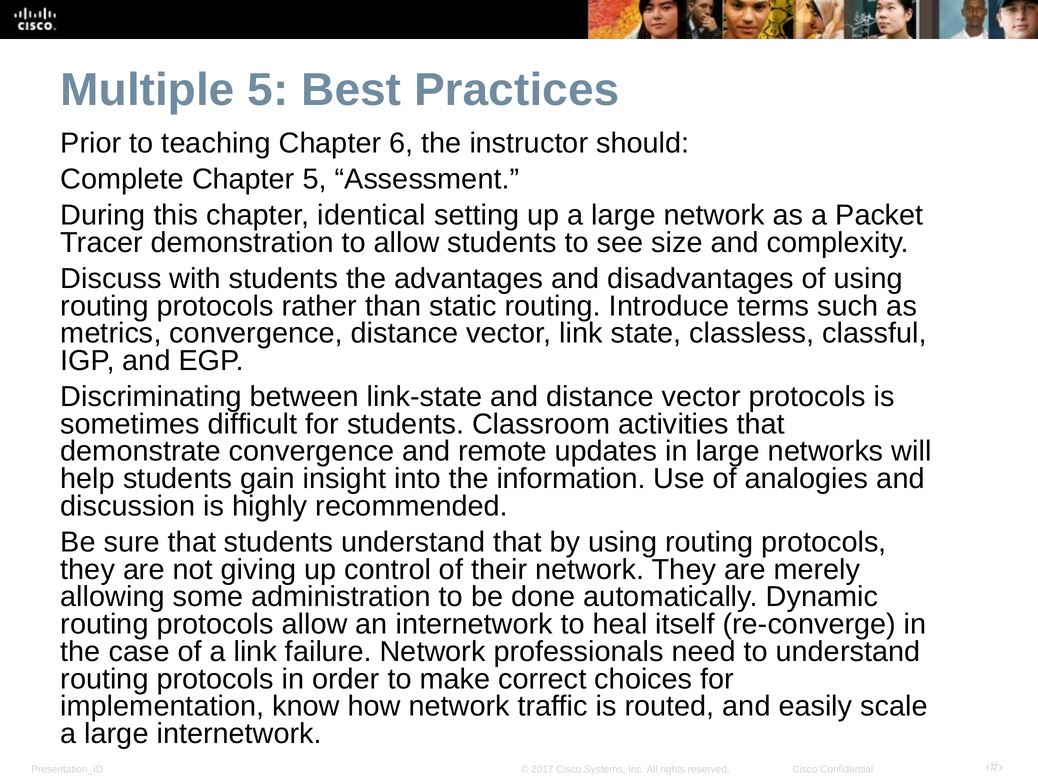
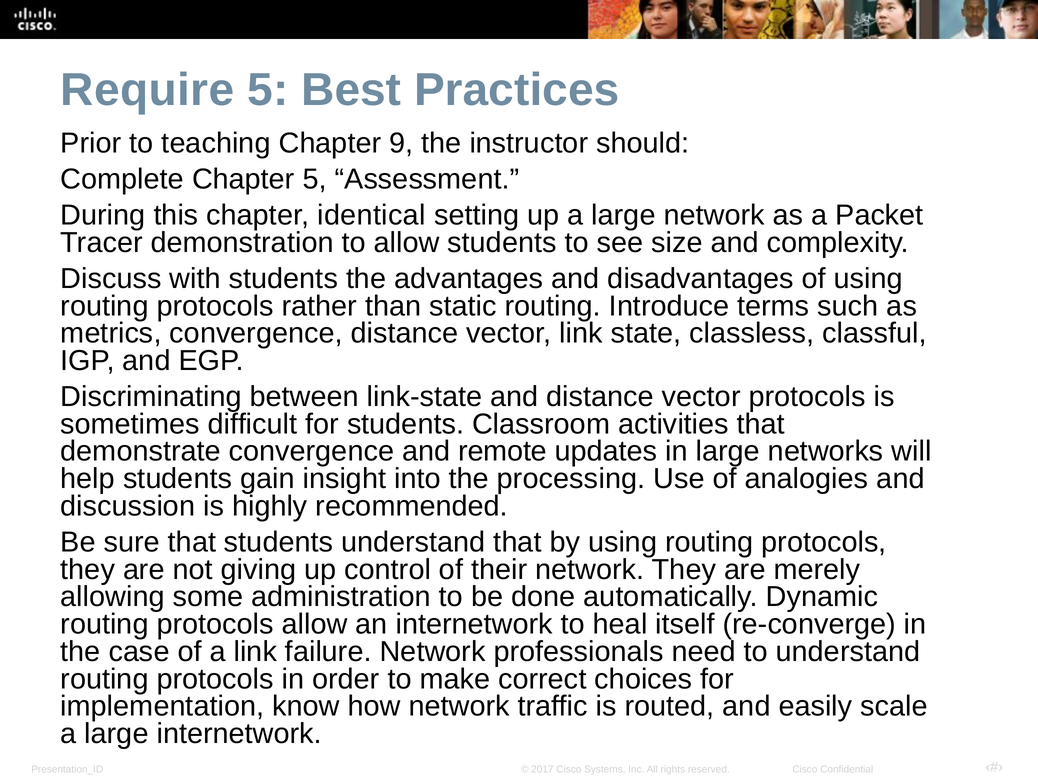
Multiple: Multiple -> Require (147, 90)
6: 6 -> 9 (401, 143)
information: information -> processing (571, 479)
